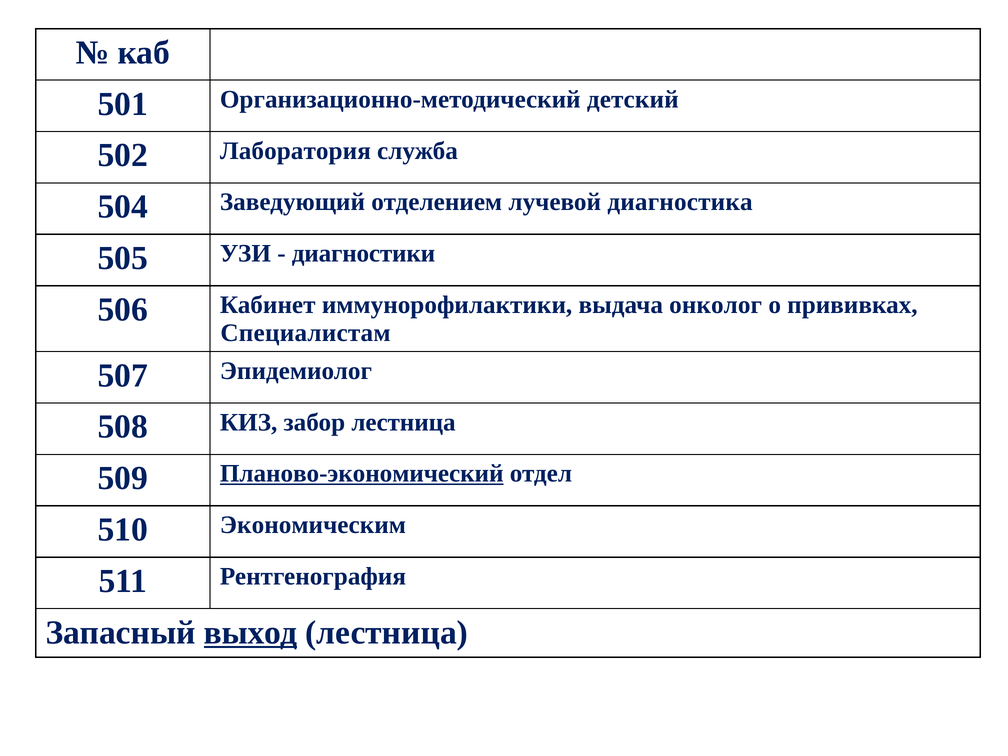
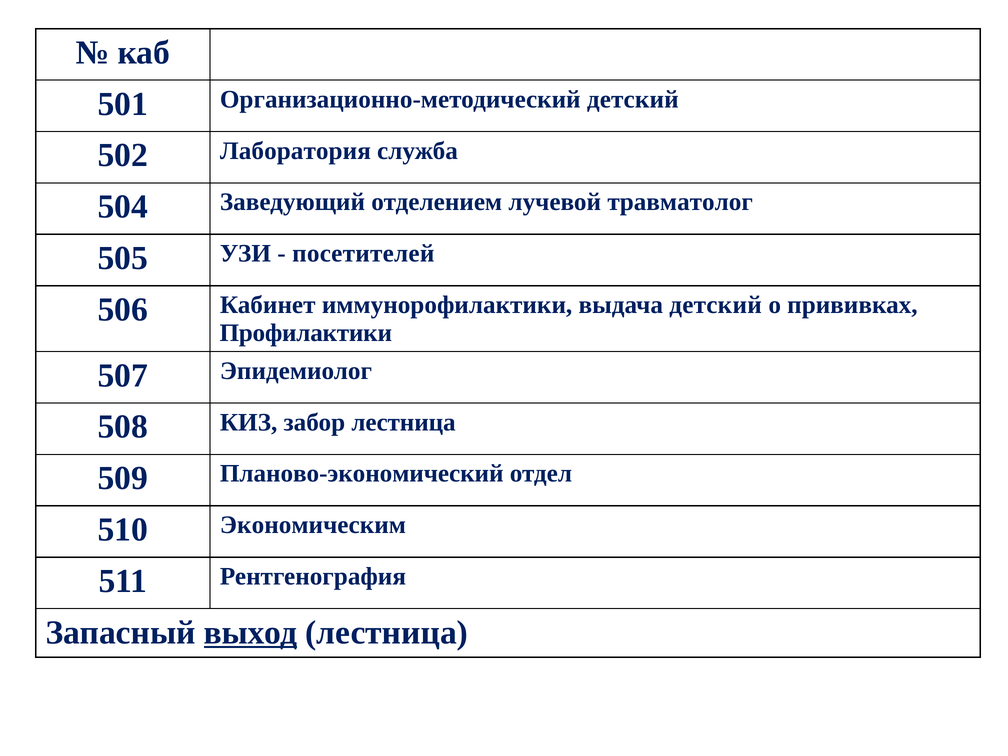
диагностика: диагностика -> травматолог (680, 202)
диагностики: диагностики -> посетителей (363, 254)
выдача онколог: онколог -> детский (716, 305)
Специалистам: Специалистам -> Профилактики (306, 333)
Планово-экономический underline: present -> none (362, 474)
